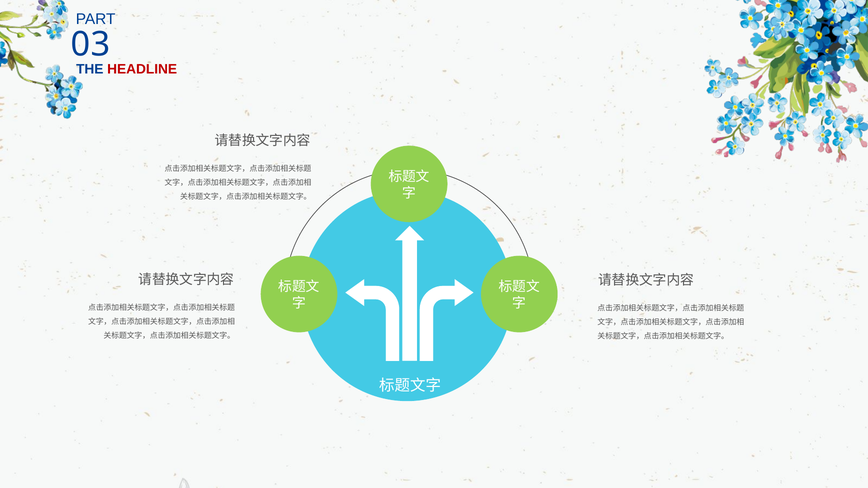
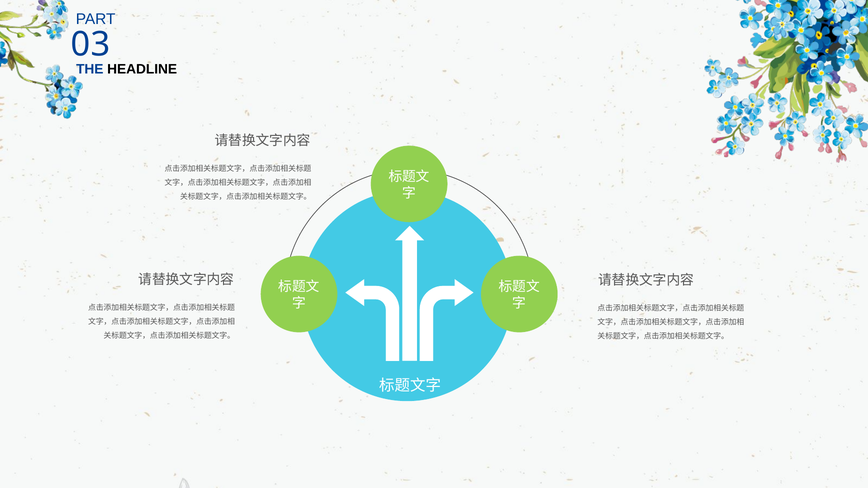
HEADLINE colour: red -> black (142, 69)
